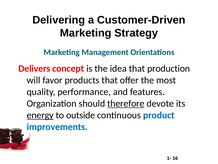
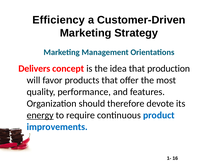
Delivering: Delivering -> Efficiency (59, 20)
therefore underline: present -> none (126, 103)
outside: outside -> require (81, 115)
